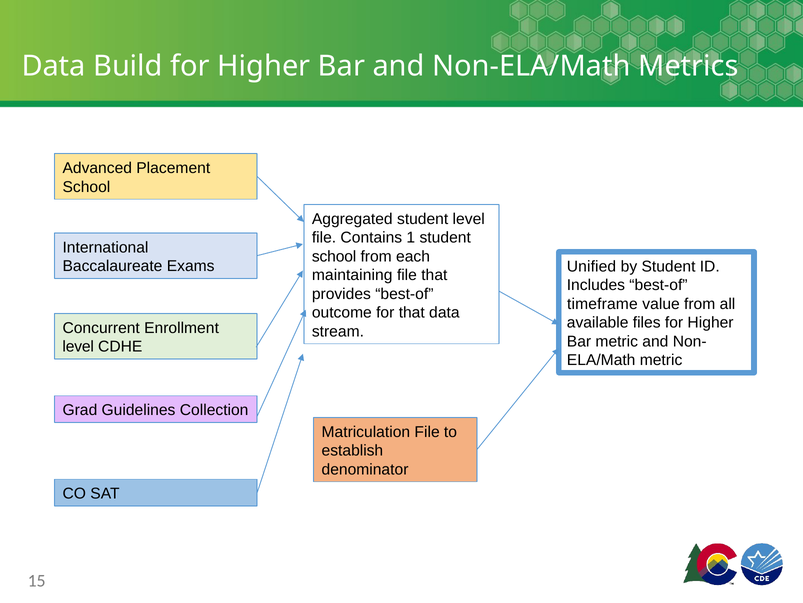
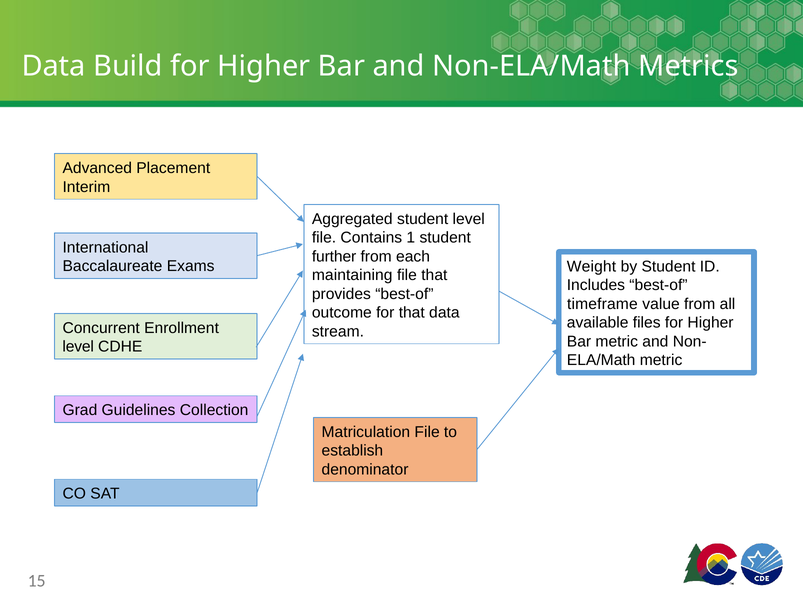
School: School -> Interim (86, 187)
school: school -> further (334, 256)
Unified: Unified -> Weight (591, 266)
